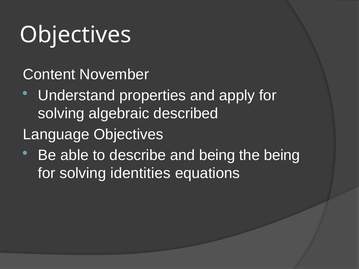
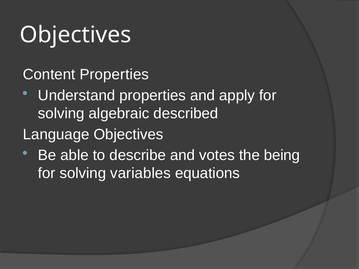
Content November: November -> Properties (114, 75)
and being: being -> votes (217, 155)
identities: identities -> variables (141, 173)
